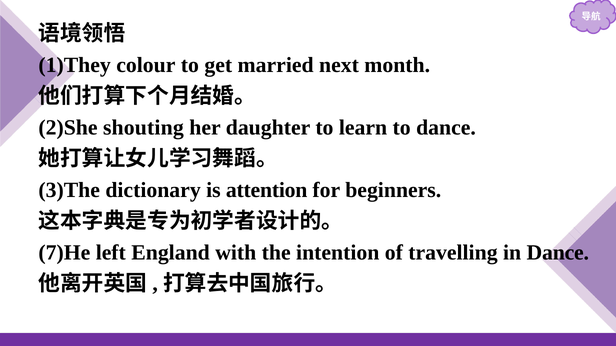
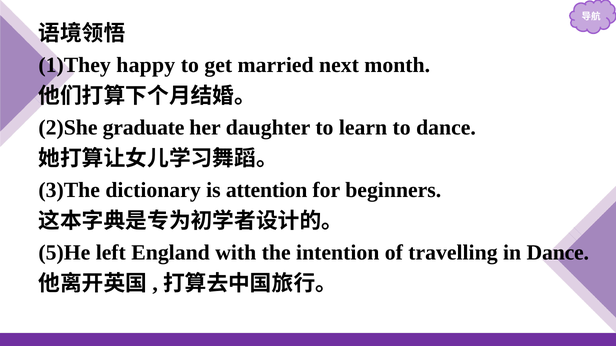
colour: colour -> happy (146, 65)
shouting: shouting -> graduate (144, 128)
7)He: 7)He -> 5)He (64, 253)
